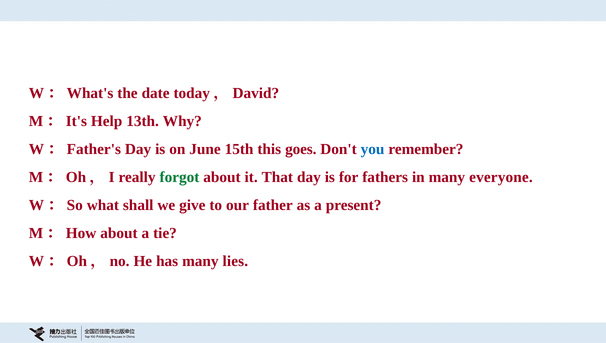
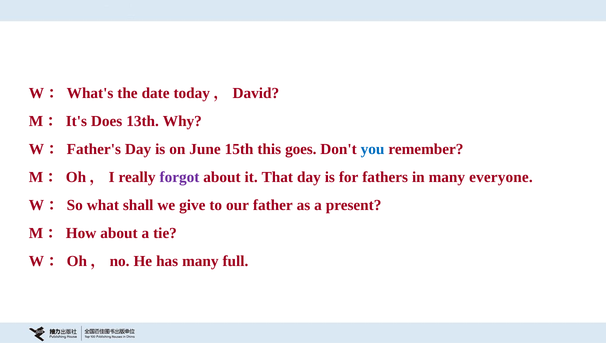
Help: Help -> Does (107, 121)
forgot colour: green -> purple (179, 177)
lies: lies -> full (235, 261)
